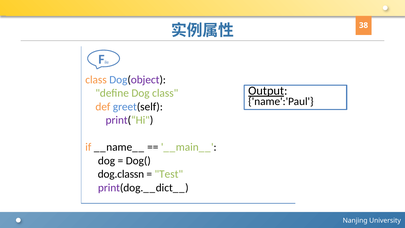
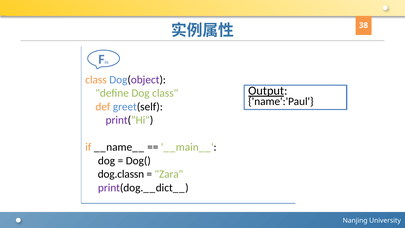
Test: Test -> Zara (169, 174)
